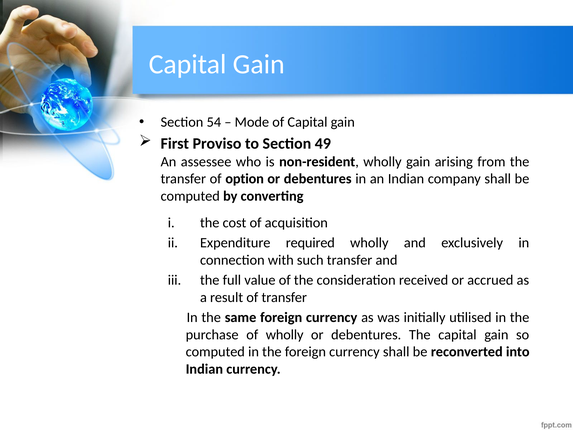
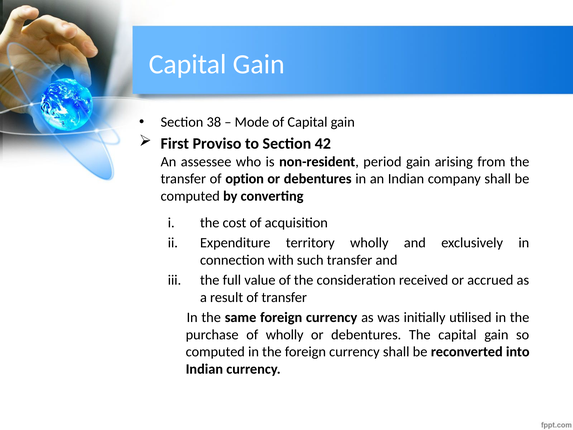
54: 54 -> 38 (214, 122)
49: 49 -> 42 (323, 144)
non-resident wholly: wholly -> period (382, 162)
required: required -> territory (310, 243)
